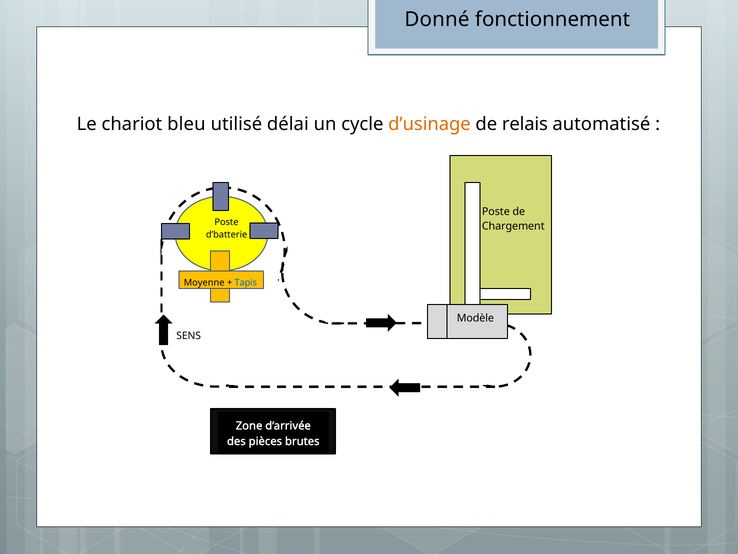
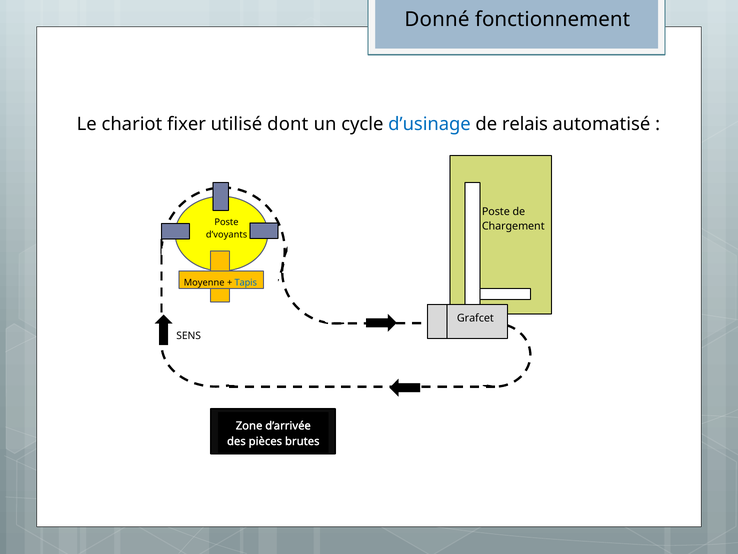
bleu: bleu -> fixer (186, 124)
délai: délai -> dont (288, 124)
d’usinage colour: orange -> blue (429, 124)
d’batterie: d’batterie -> d’voyants (227, 235)
Modèle: Modèle -> Grafcet (475, 318)
